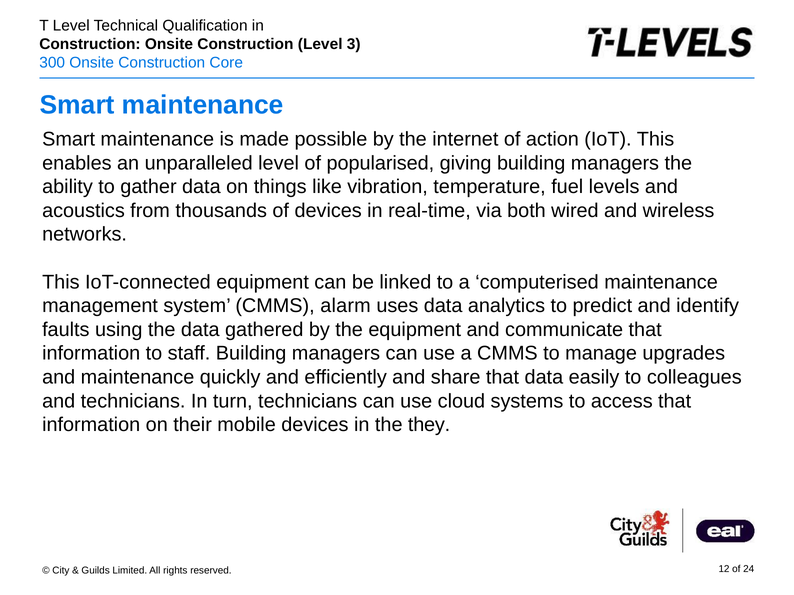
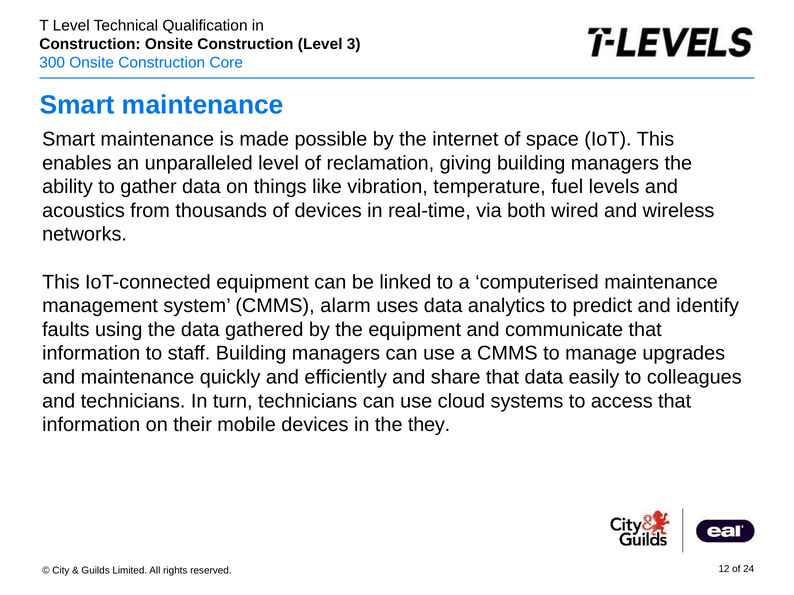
action: action -> space (552, 139)
popularised: popularised -> reclamation (380, 163)
